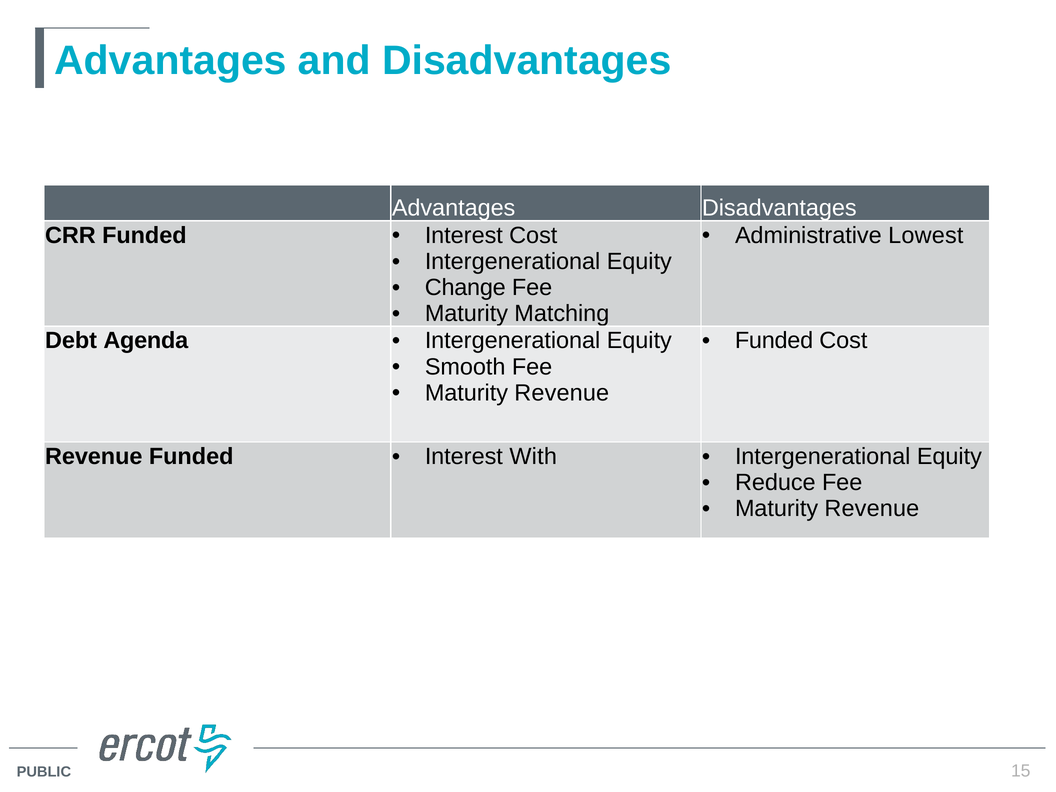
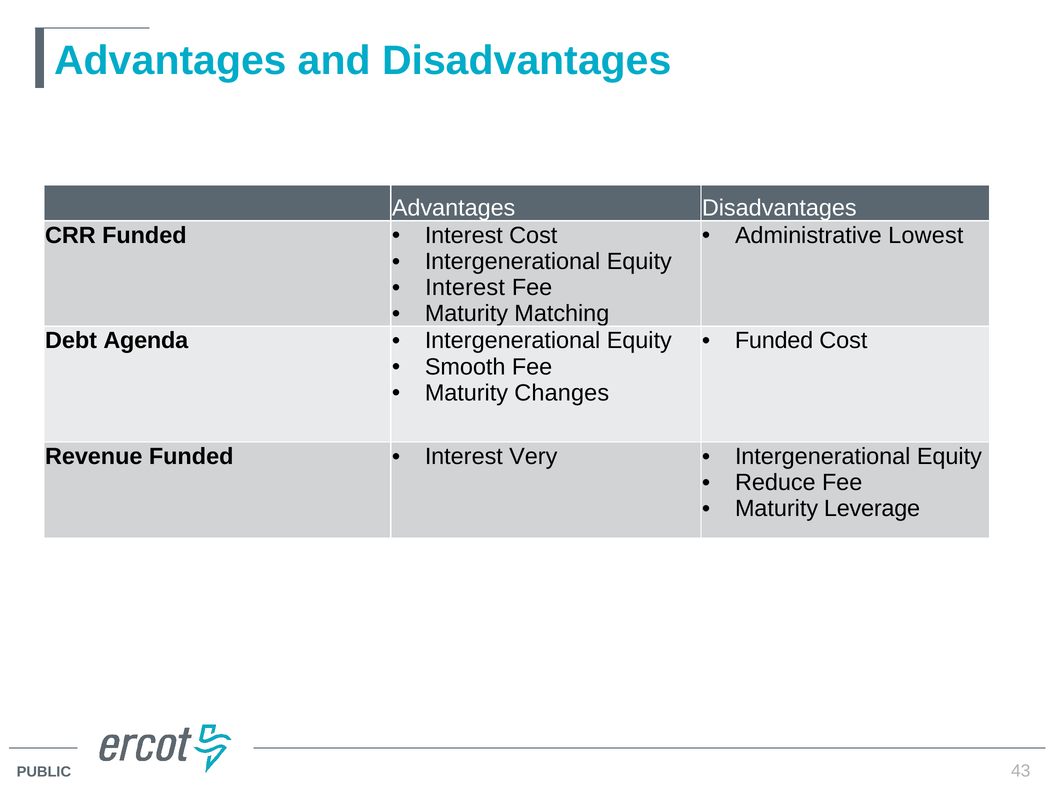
Change: Change -> Interest (465, 287)
Revenue: Revenue -> Changes (562, 393)
With: With -> Very (533, 456)
Revenue: Revenue -> Leverage (872, 509)
15: 15 -> 43 (1021, 771)
